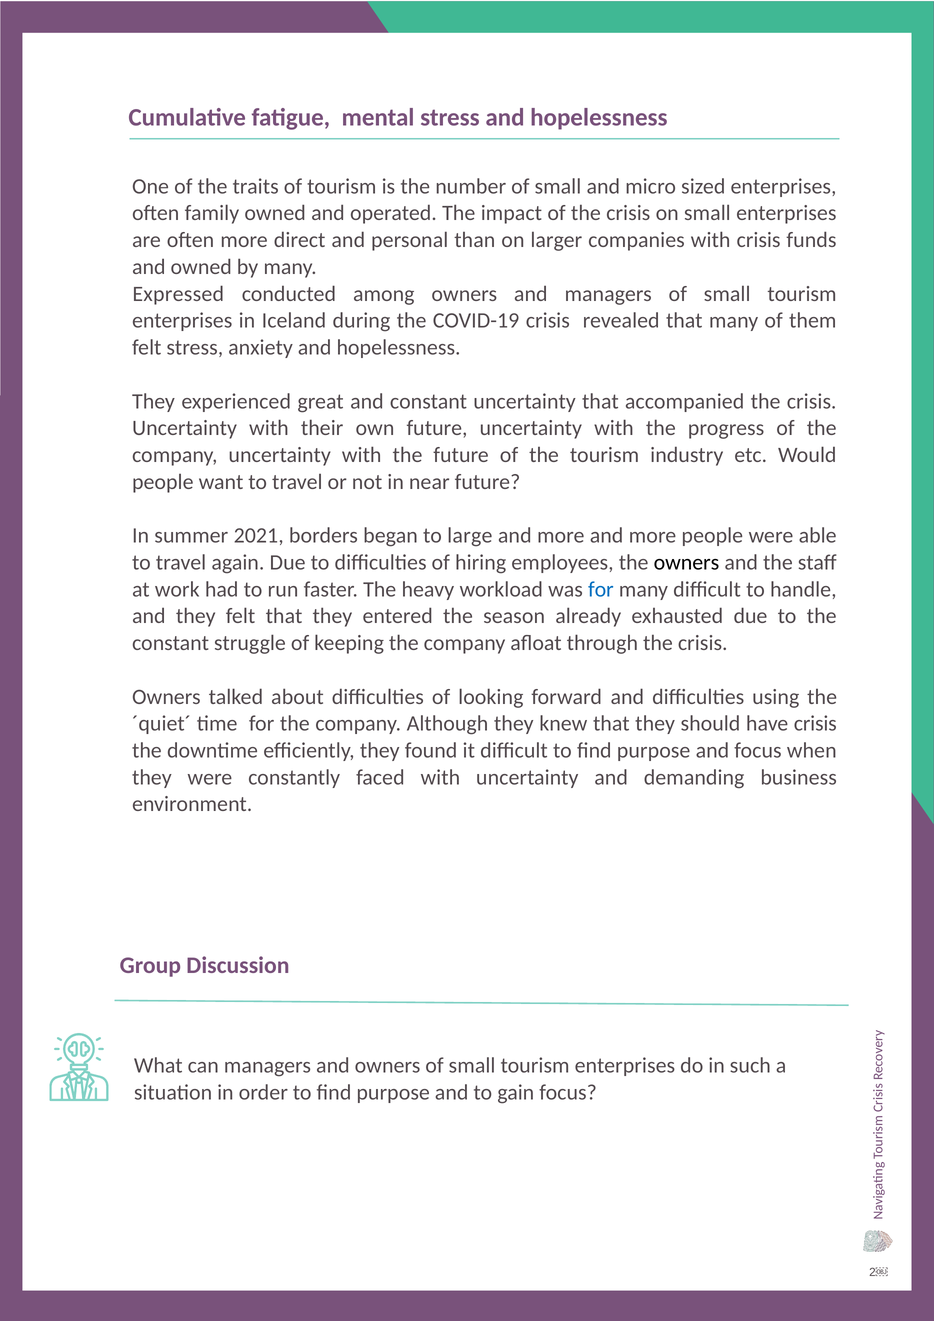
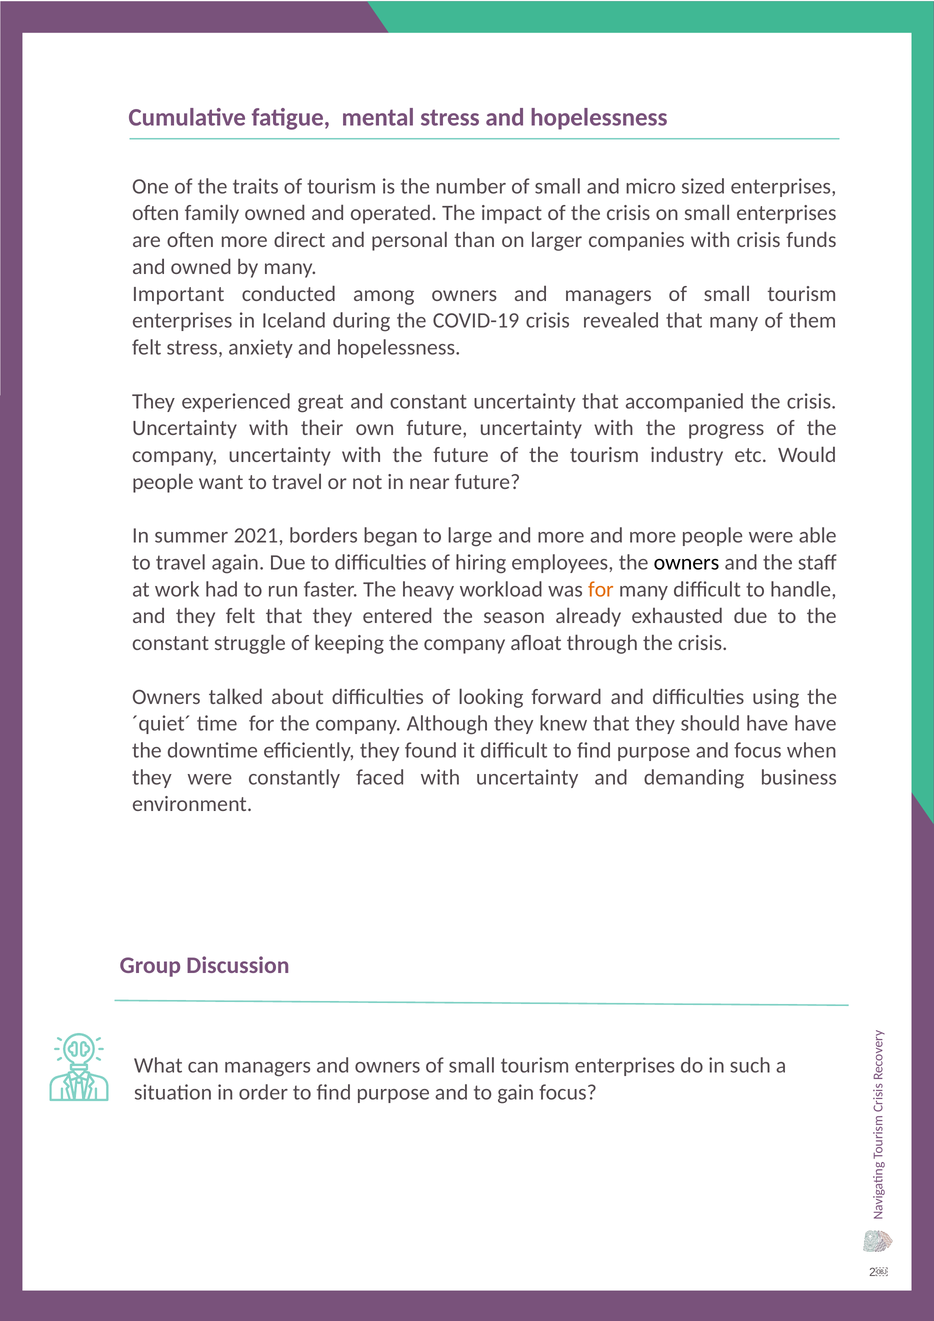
Expressed: Expressed -> Important (178, 294)
for colour: blue -> orange (601, 589)
have crisis: crisis -> have (815, 724)
